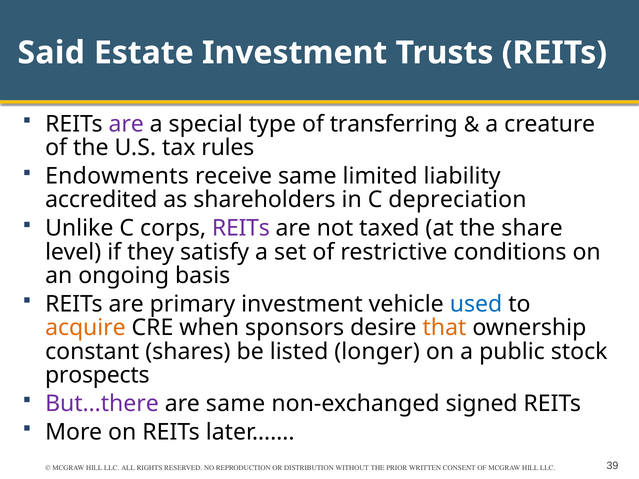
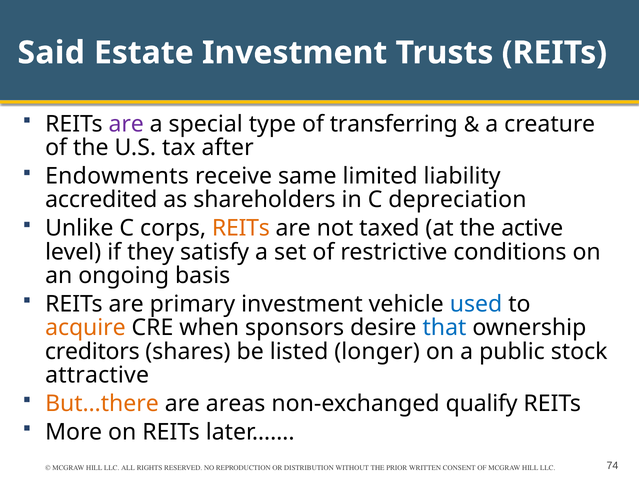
rules: rules -> after (228, 148)
REITs colour: purple -> orange (241, 228)
share: share -> active (532, 228)
that colour: orange -> blue (444, 328)
constant: constant -> creditors (92, 352)
prospects: prospects -> attractive (97, 375)
But…there colour: purple -> orange (102, 404)
are same: same -> areas (236, 404)
signed: signed -> qualify (482, 404)
39: 39 -> 74 (612, 466)
